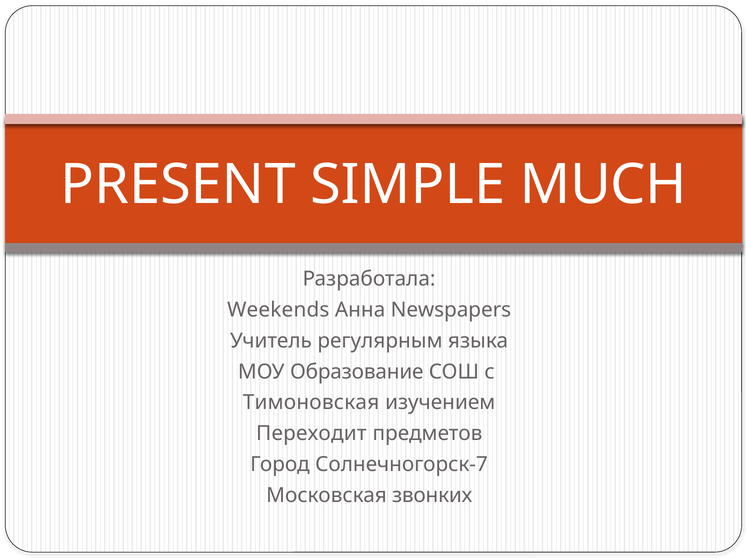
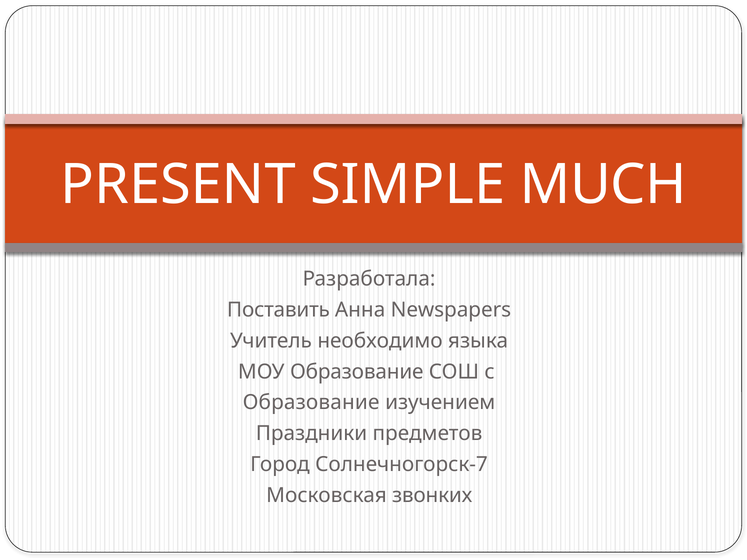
Weekends: Weekends -> Поставить (278, 310)
регулярным: регулярным -> необходимо (380, 341)
Тимоновская: Тимоновская -> Образование (311, 403)
Переходит: Переходит -> Праздники (311, 434)
